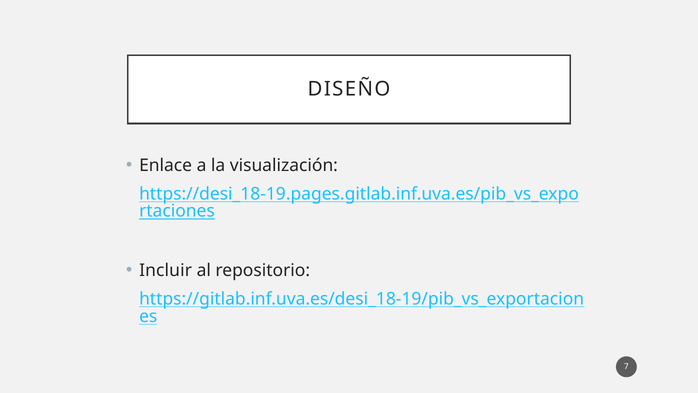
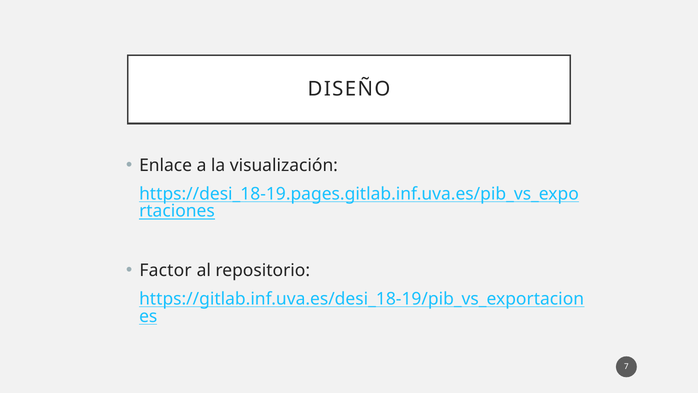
Incluir: Incluir -> Factor (166, 270)
